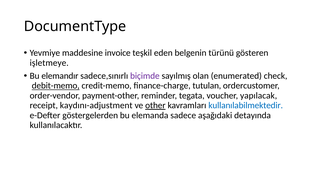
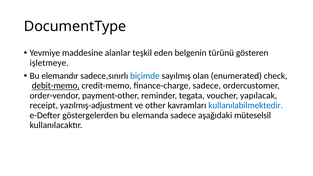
invoice: invoice -> alanlar (118, 53)
biçimde colour: purple -> blue (145, 76)
finance-charge tutulan: tutulan -> sadece (207, 86)
kaydını-adjustment: kaydını-adjustment -> yazılmış-adjustment (96, 105)
other underline: present -> none (155, 105)
detayında: detayında -> müteselsil (253, 115)
